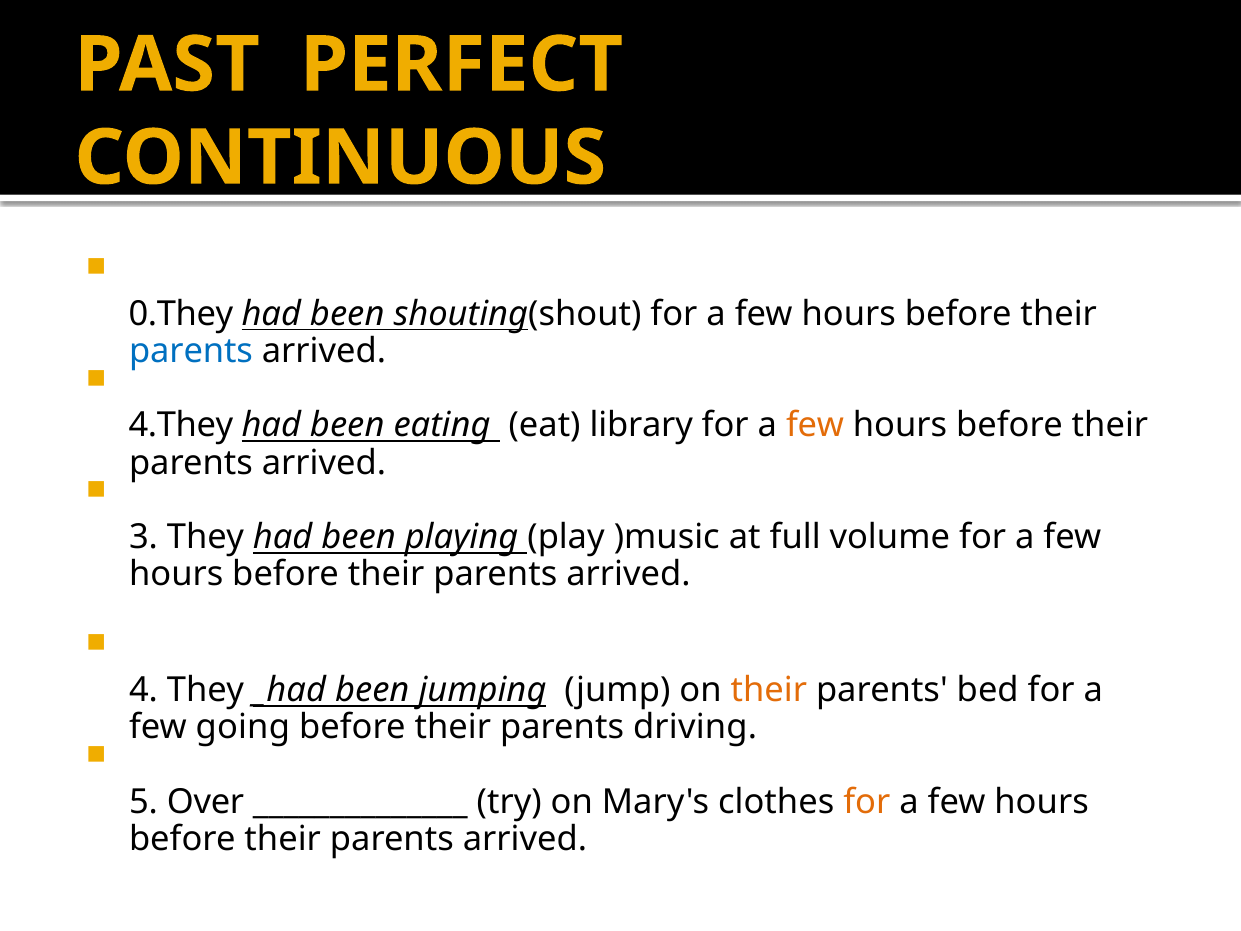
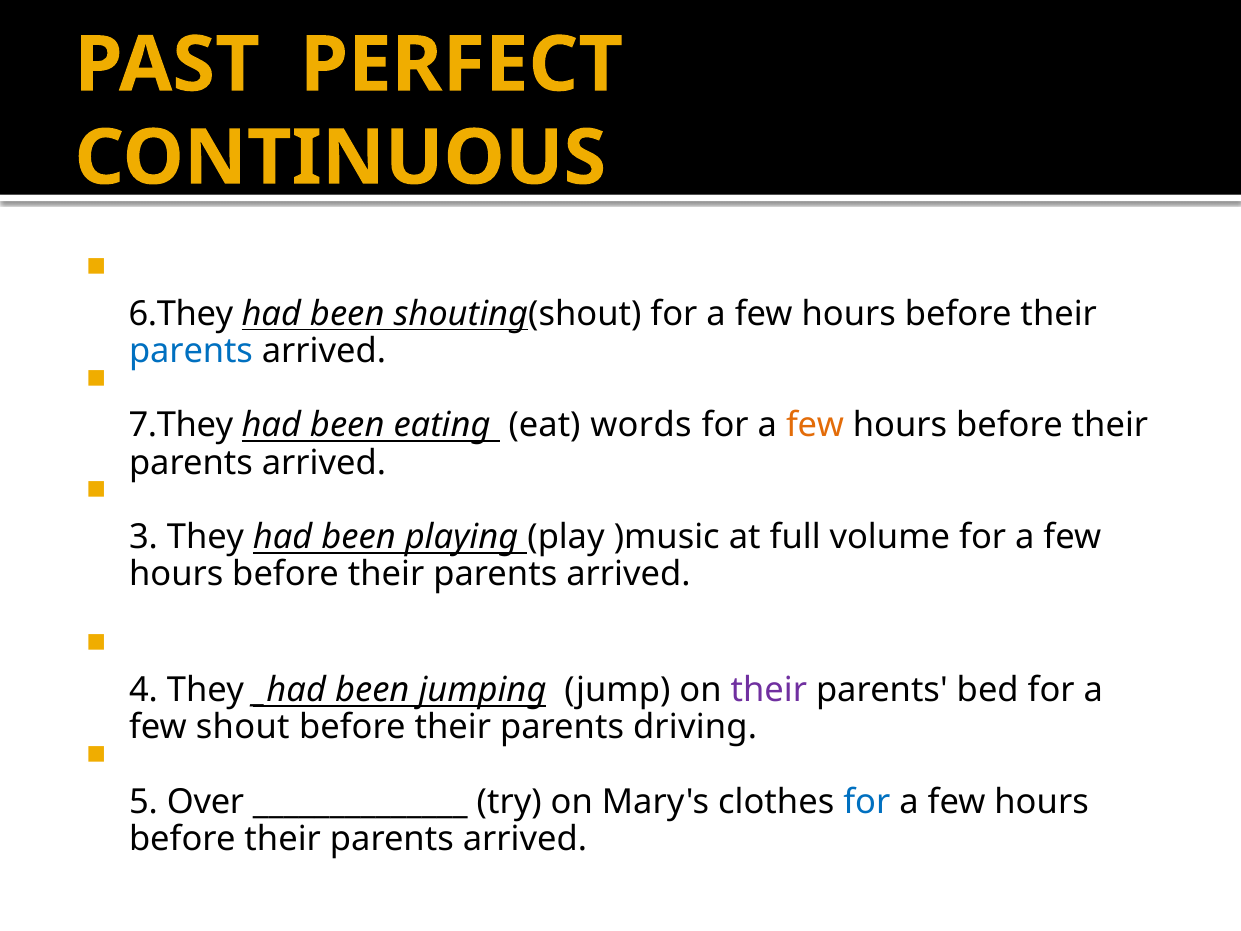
0.They: 0.They -> 6.They (181, 314)
4.They: 4.They -> 7.They (181, 425)
library: library -> words (641, 425)
their colour: orange -> purple (769, 690)
going: going -> shout (243, 727)
for colour: orange -> blue (867, 802)
